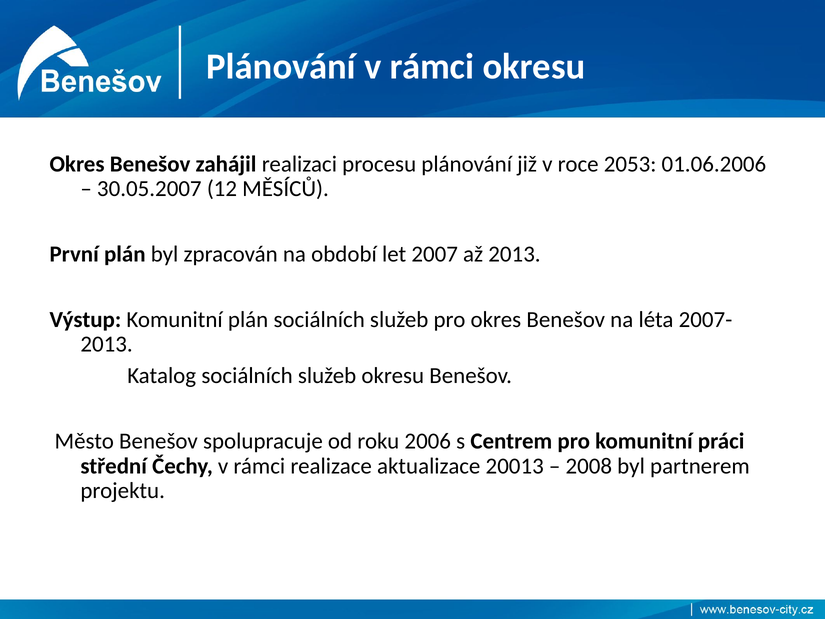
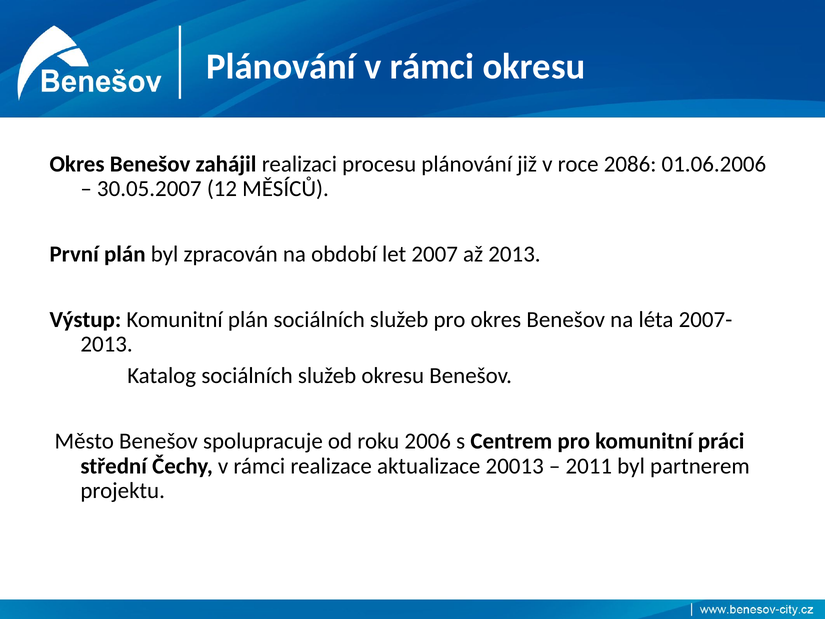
2053: 2053 -> 2086 (630, 164)
2008: 2008 -> 2011 (589, 466)
